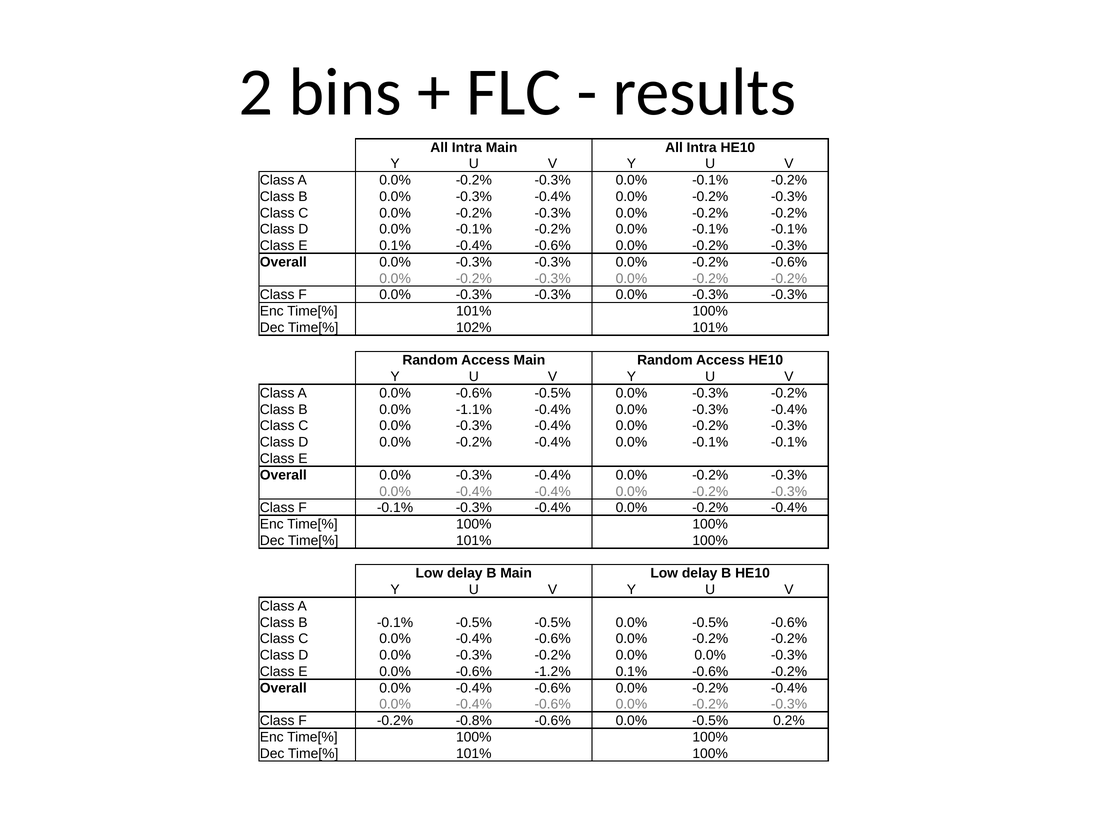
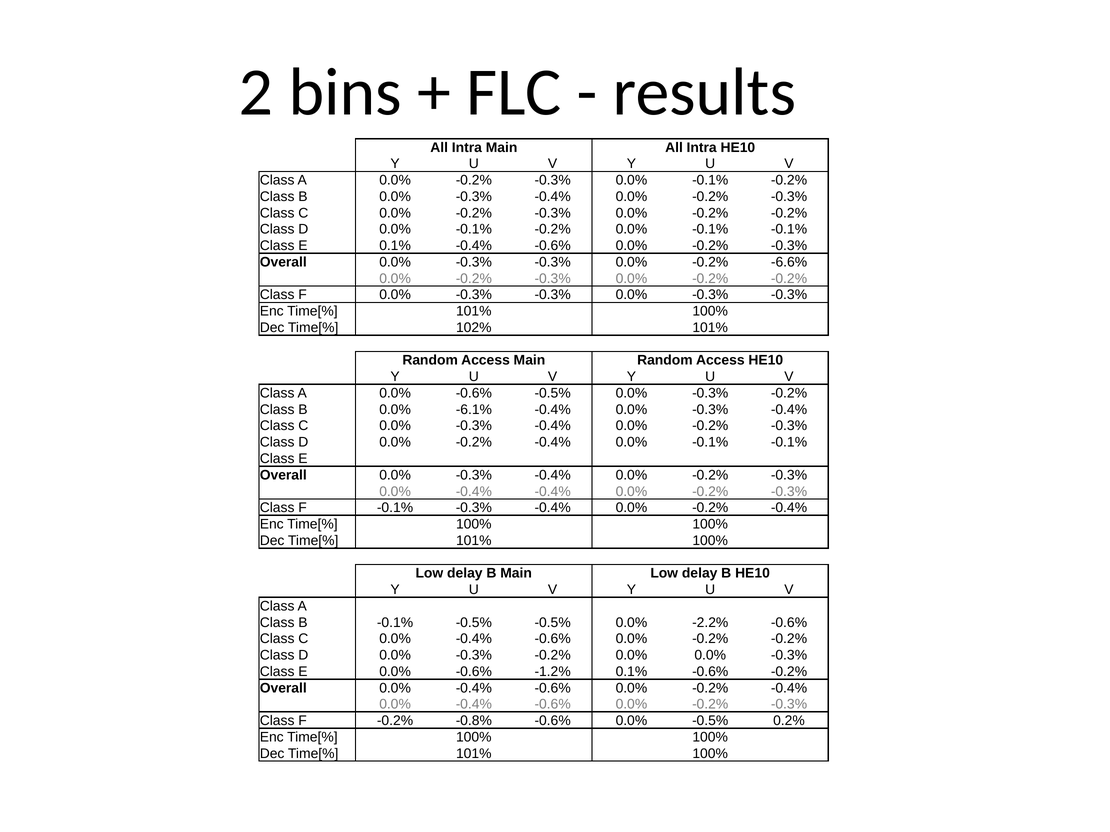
-0.2% -0.6%: -0.6% -> -6.6% (789, 262)
-1.1%: -1.1% -> -6.1% (474, 410)
-0.5% 0.0% -0.5%: -0.5% -> -2.2% (710, 623)
